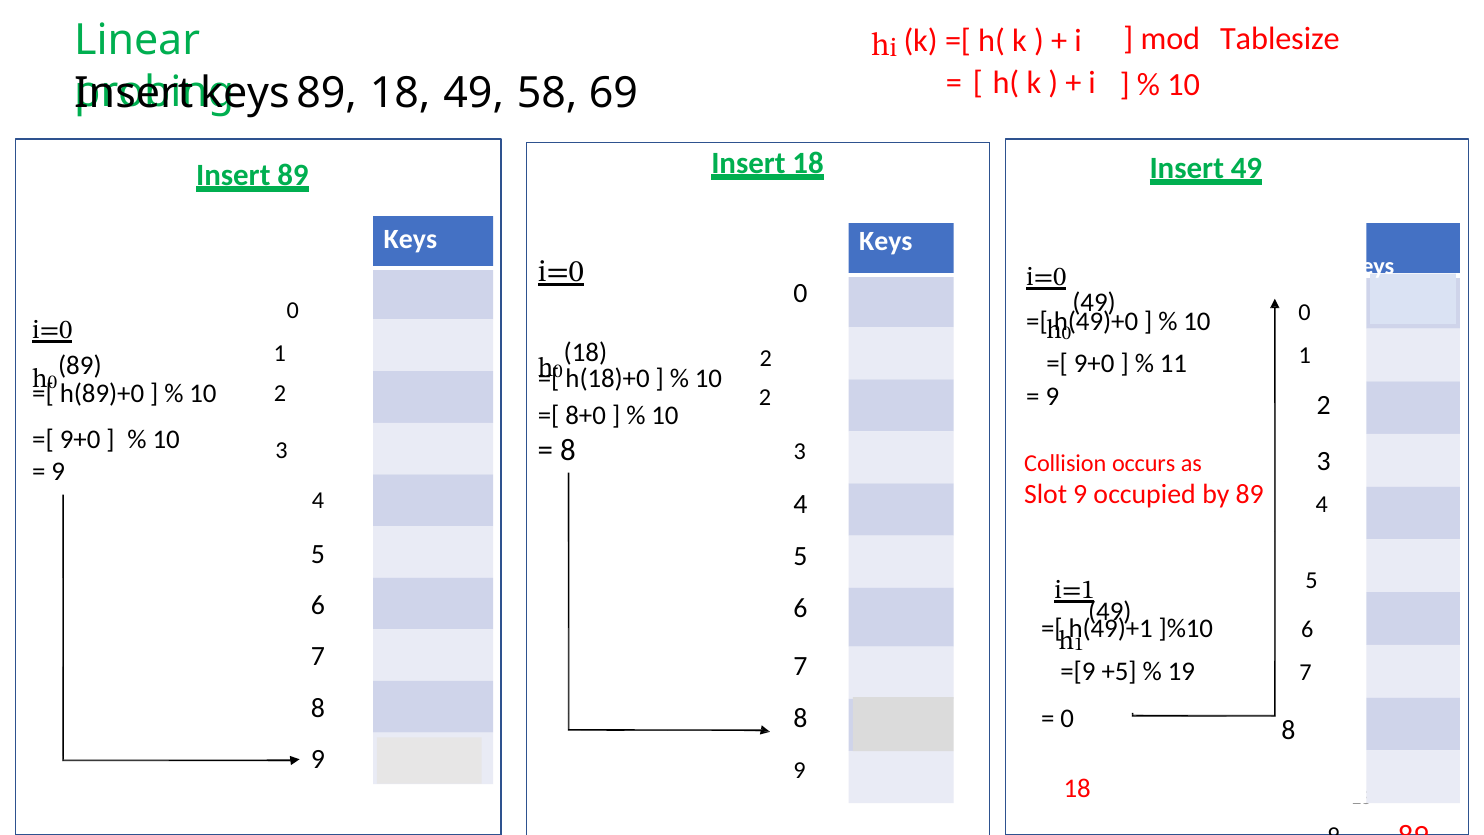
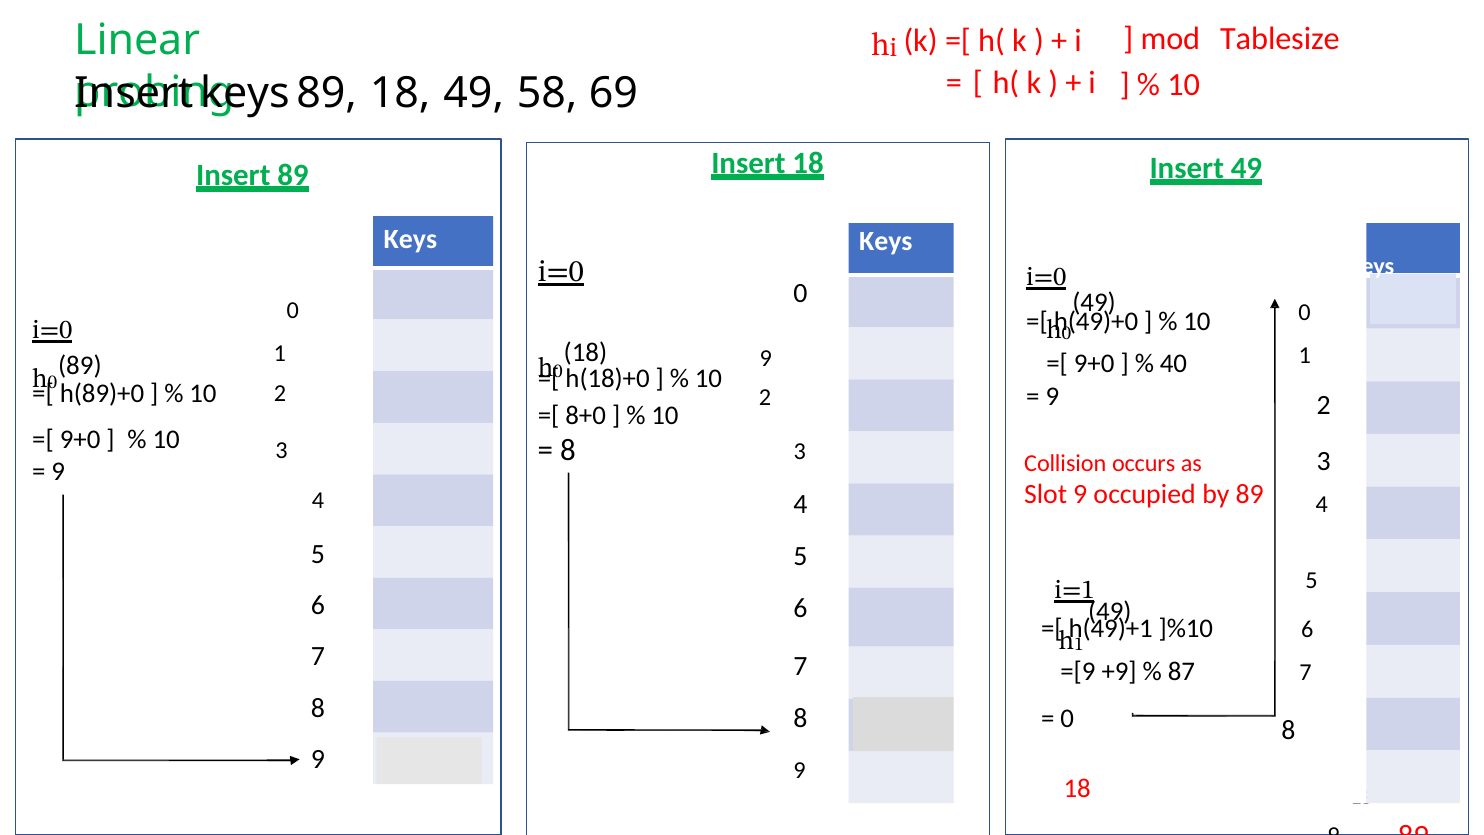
2: 2 -> 9 (766, 358)
11: 11 -> 40 (1173, 363)
+5: +5 -> +9 (1119, 671)
19: 19 -> 87 (1181, 671)
